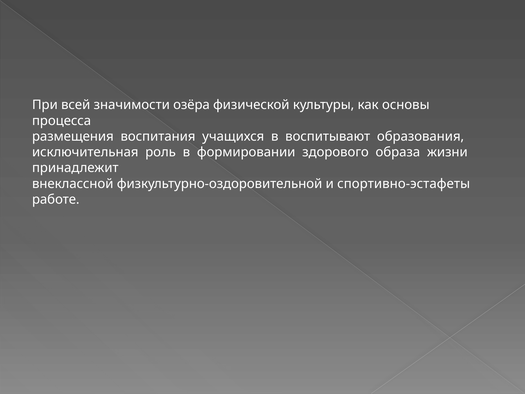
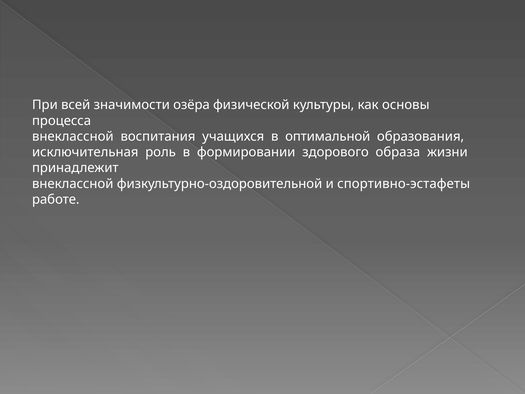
размещения: размещения -> внеклассной (73, 136)
воспитывают: воспитывают -> оптимальной (328, 136)
